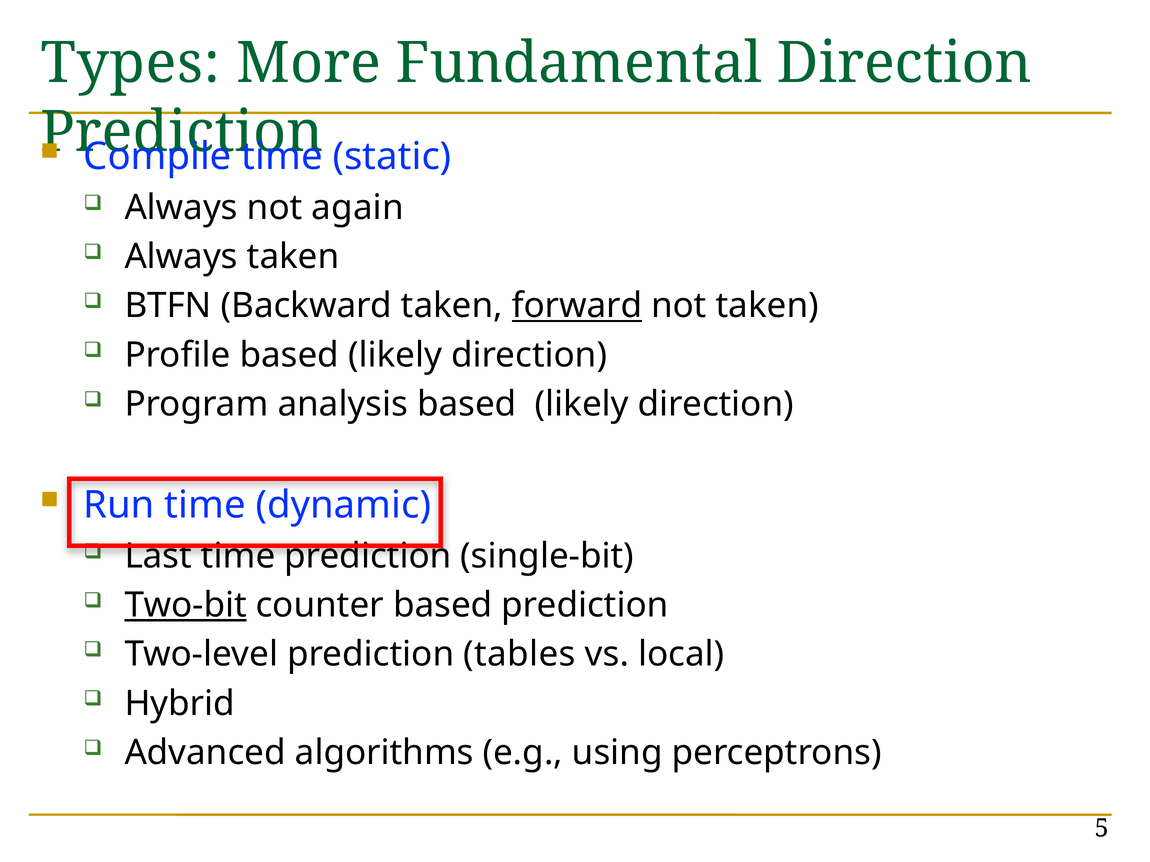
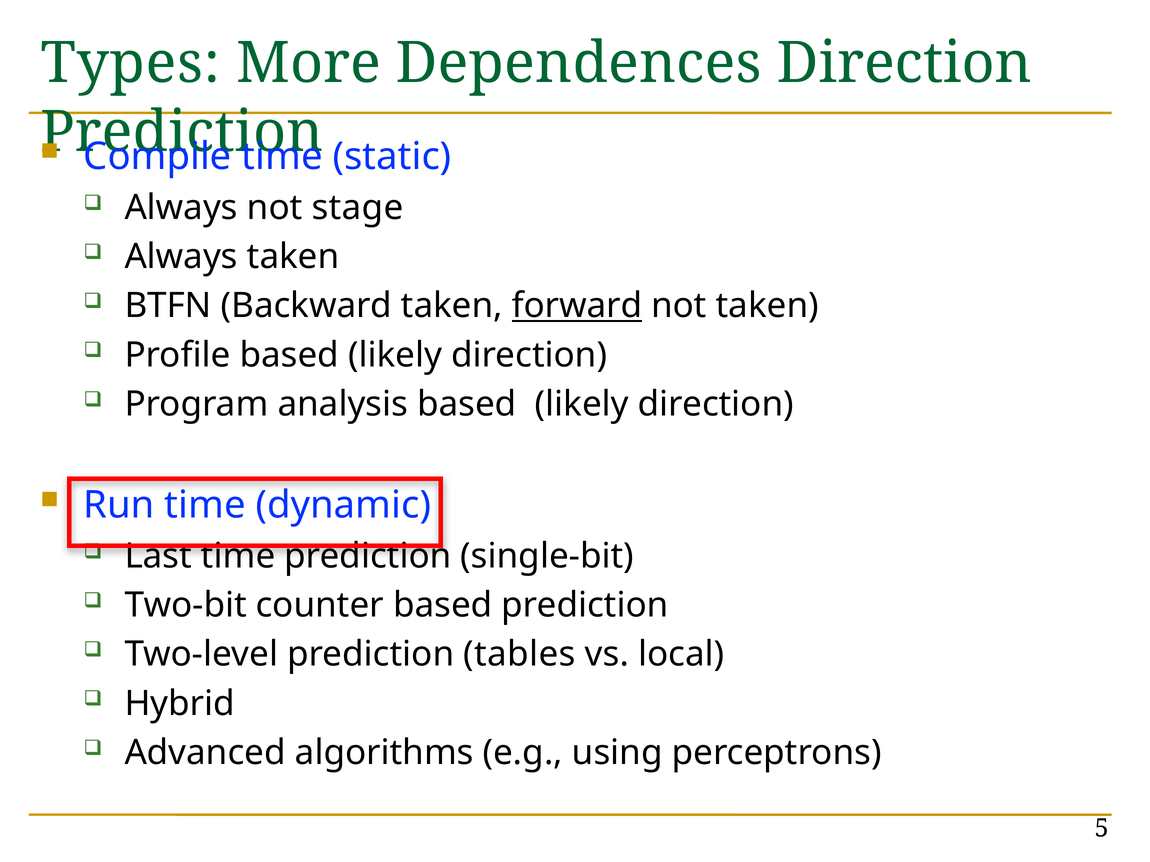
Fundamental: Fundamental -> Dependences (579, 63)
again: again -> stage (358, 208)
Two-bit underline: present -> none (186, 606)
